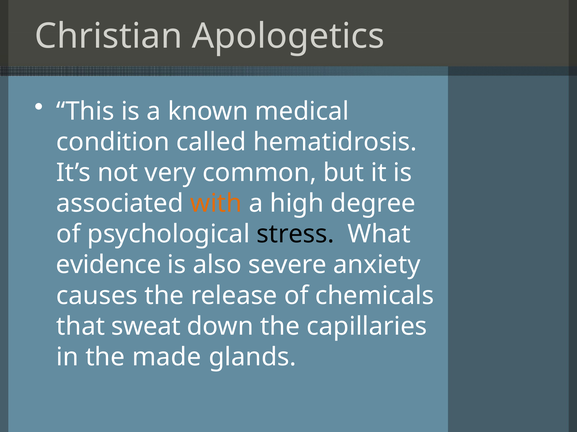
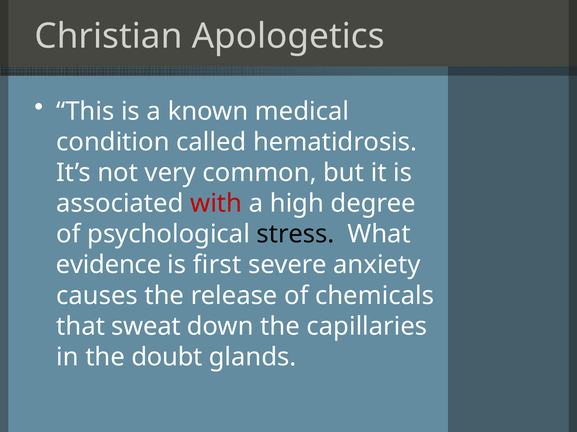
with colour: orange -> red (216, 204)
also: also -> first (217, 265)
made: made -> doubt (167, 358)
